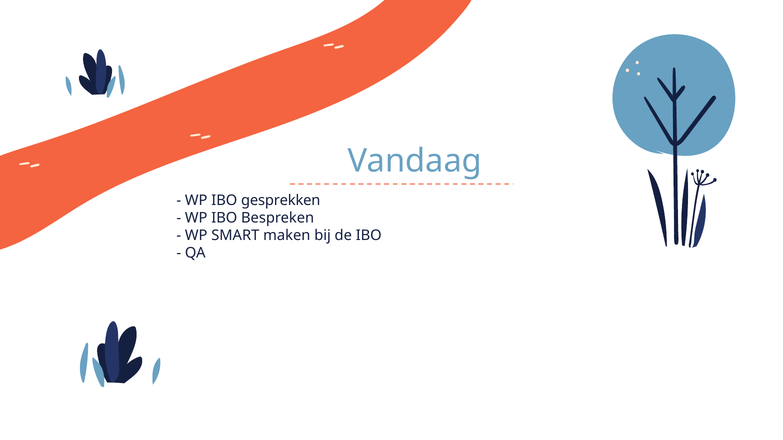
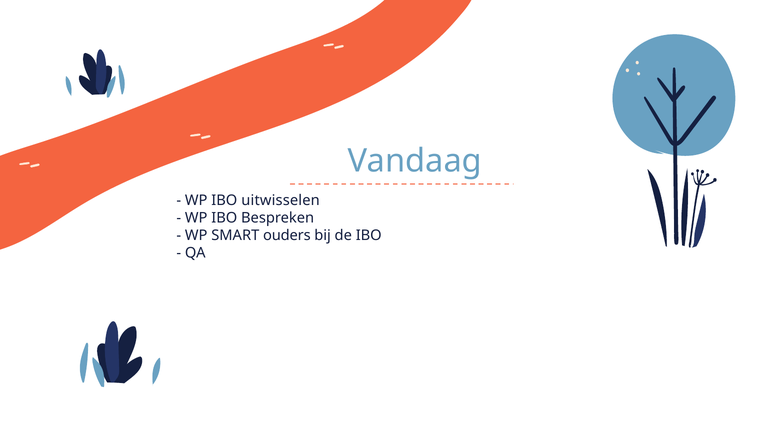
gesprekken: gesprekken -> uitwisselen (281, 200)
maken: maken -> ouders (287, 236)
